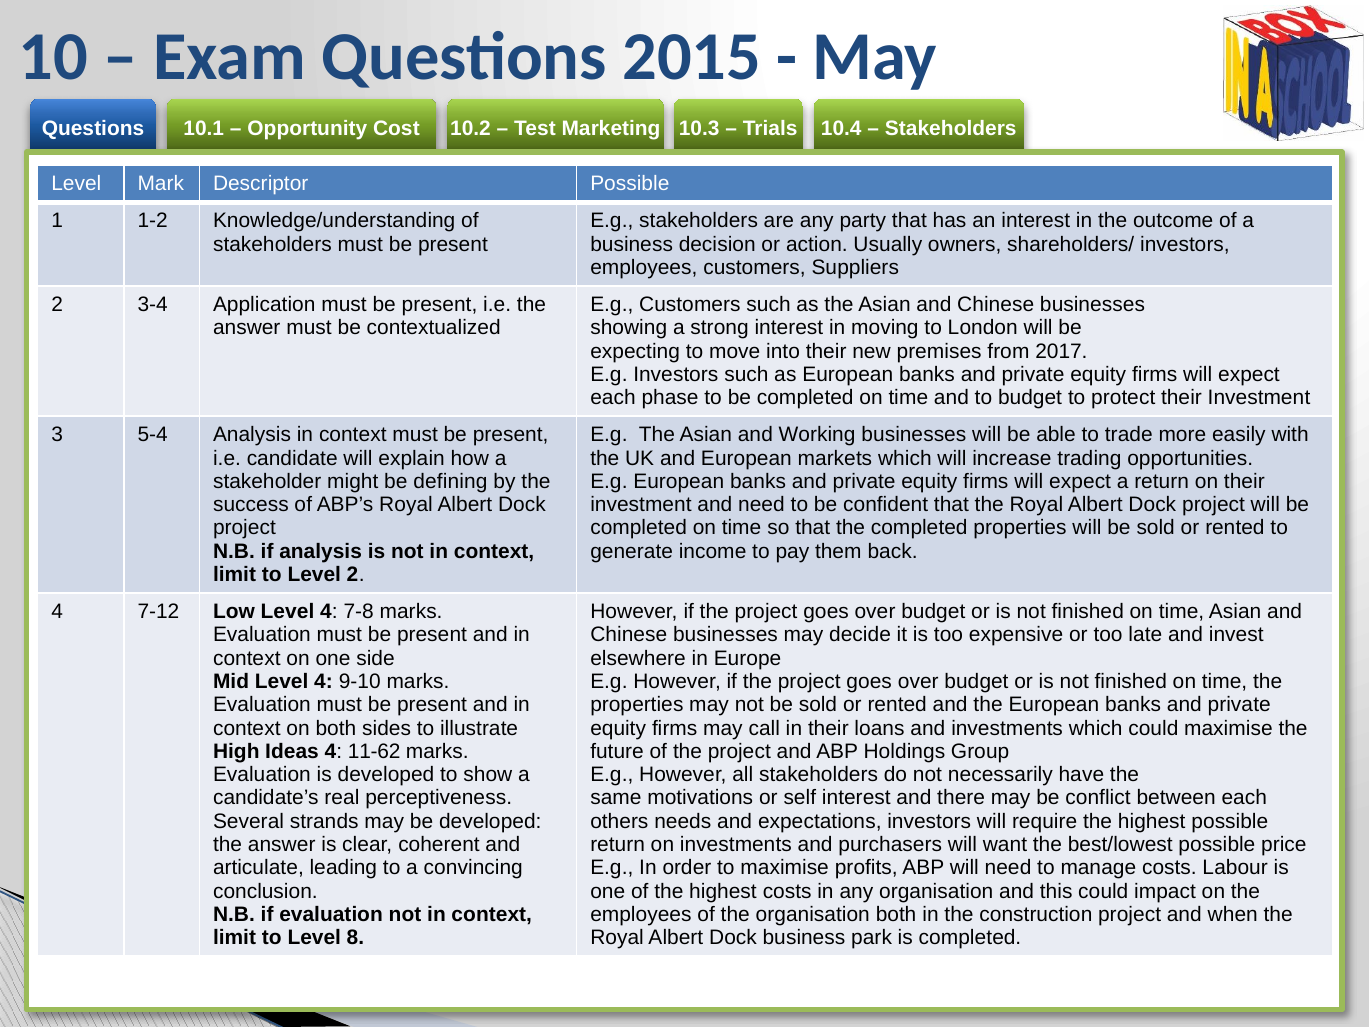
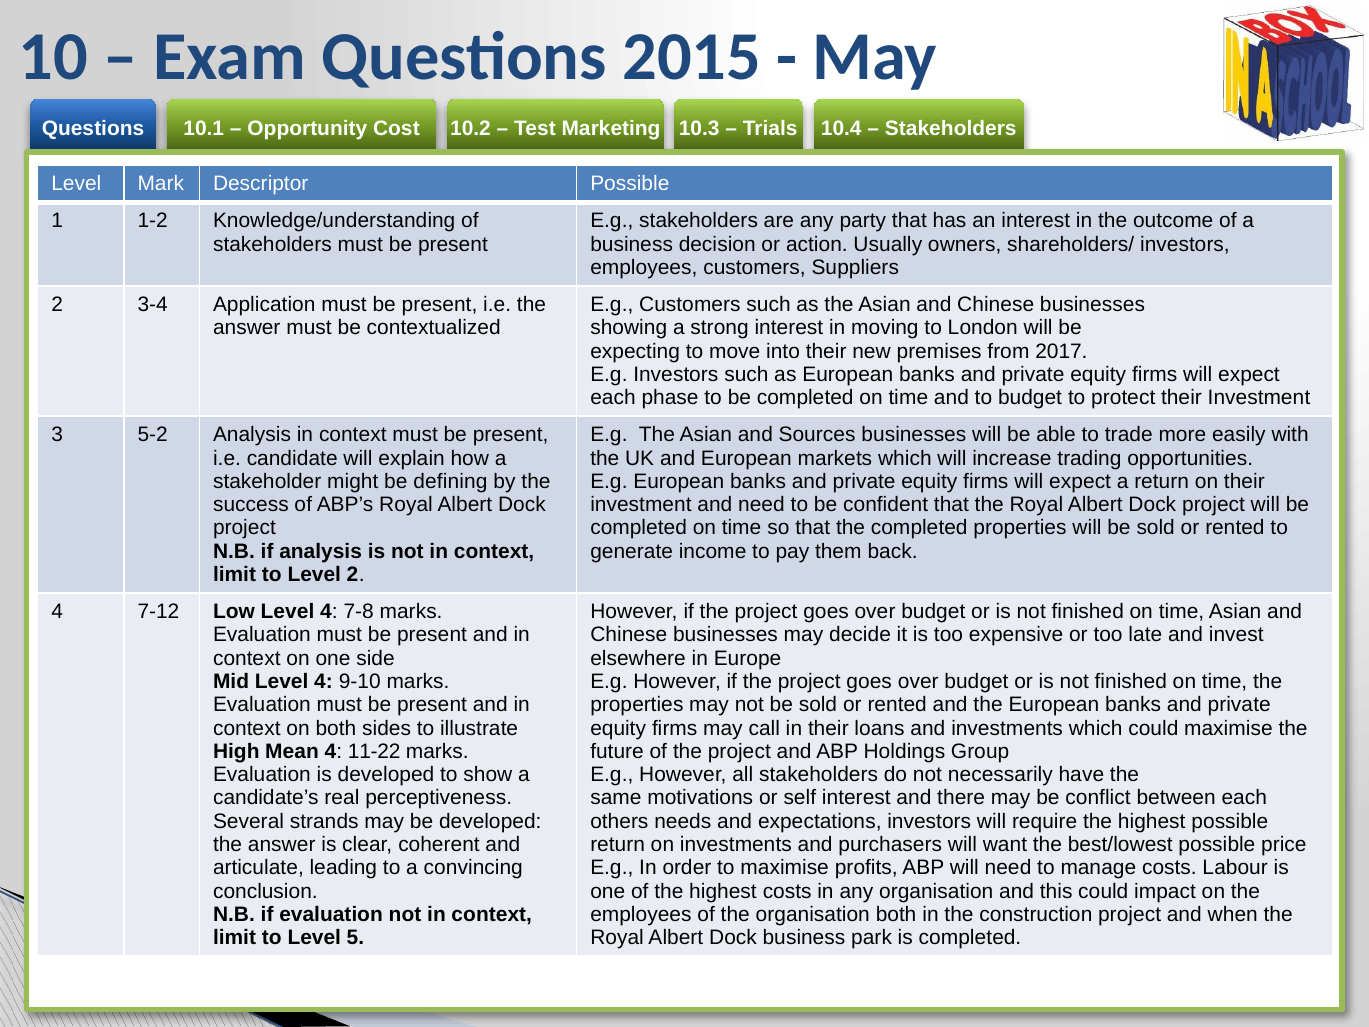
5-4: 5-4 -> 5-2 (153, 435)
Working: Working -> Sources (817, 435)
Ideas: Ideas -> Mean (292, 751)
11-62: 11-62 -> 11-22 (374, 751)
8: 8 -> 5 (356, 937)
